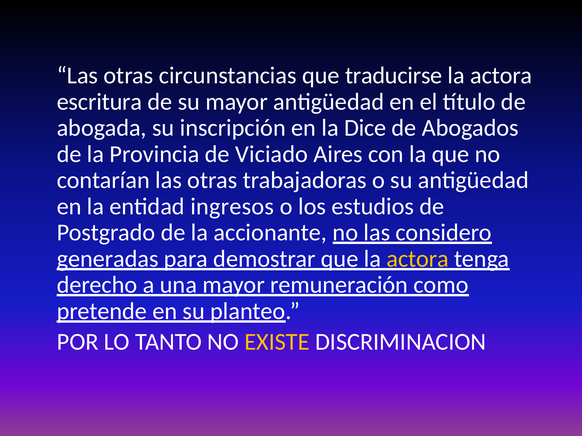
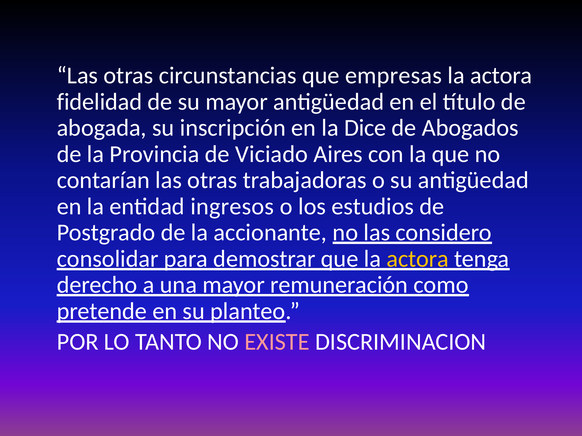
traducirse: traducirse -> empresas (393, 76)
escritura: escritura -> fidelidad (99, 102)
generadas: generadas -> consolidar (108, 259)
EXISTE colour: yellow -> pink (277, 342)
